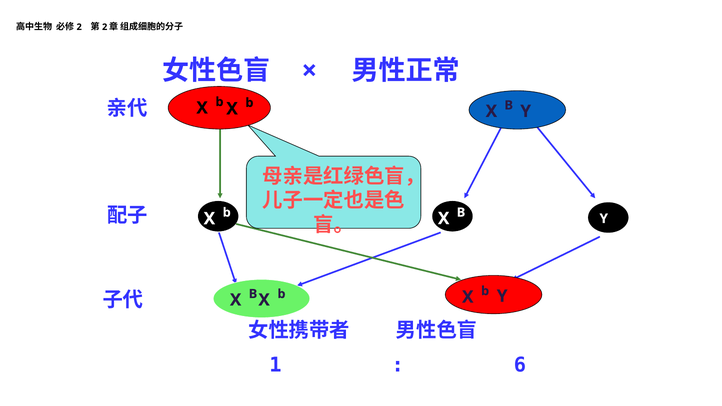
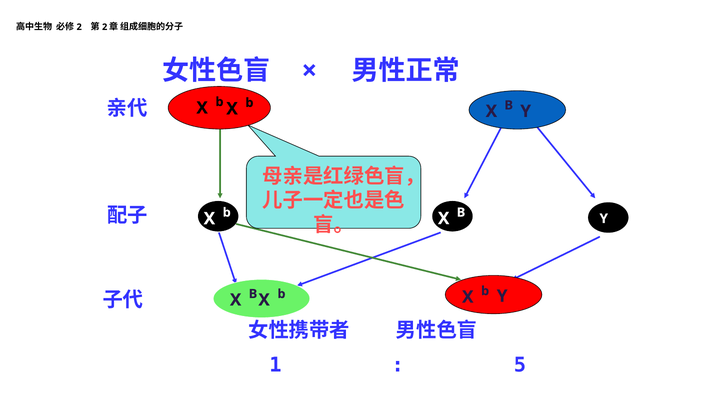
6: 6 -> 5 (520, 365)
